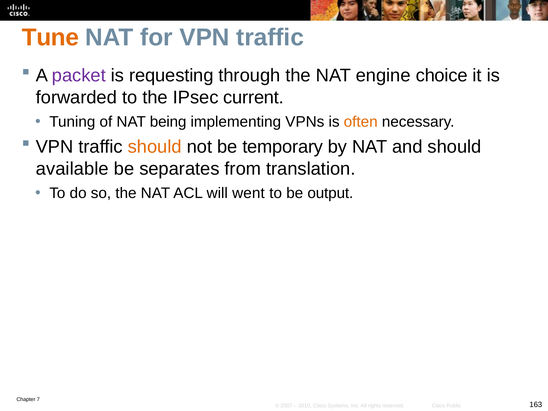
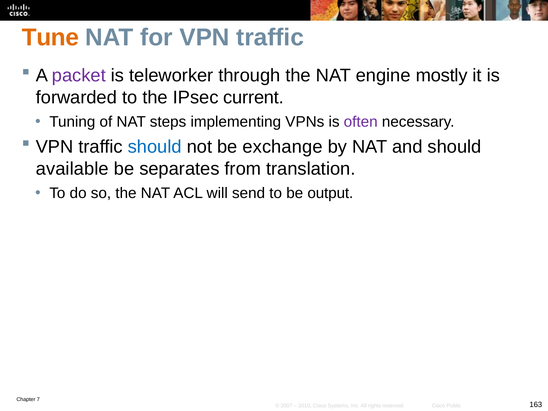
requesting: requesting -> teleworker (171, 76)
choice: choice -> mostly (442, 76)
being: being -> steps (168, 122)
often colour: orange -> purple (361, 122)
should colour: orange -> blue (155, 147)
temporary: temporary -> exchange (283, 147)
went: went -> send (249, 193)
